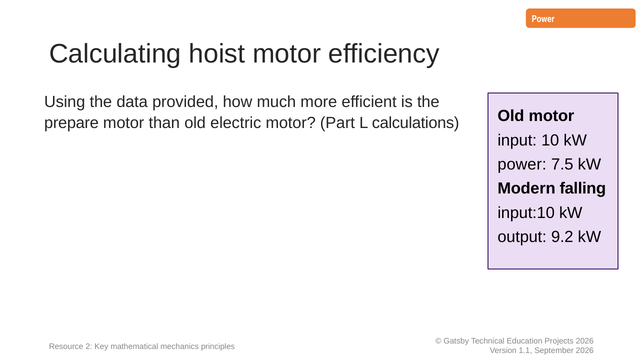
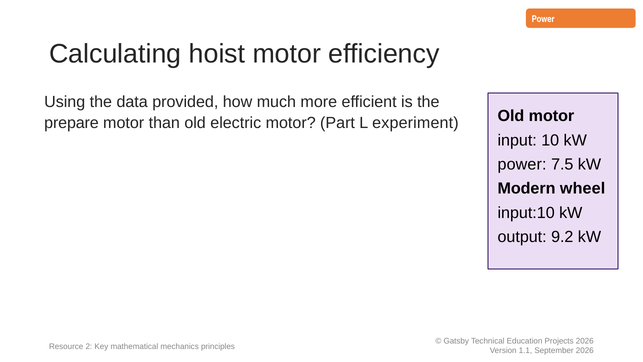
calculations: calculations -> experiment (415, 123)
falling: falling -> wheel (583, 188)
